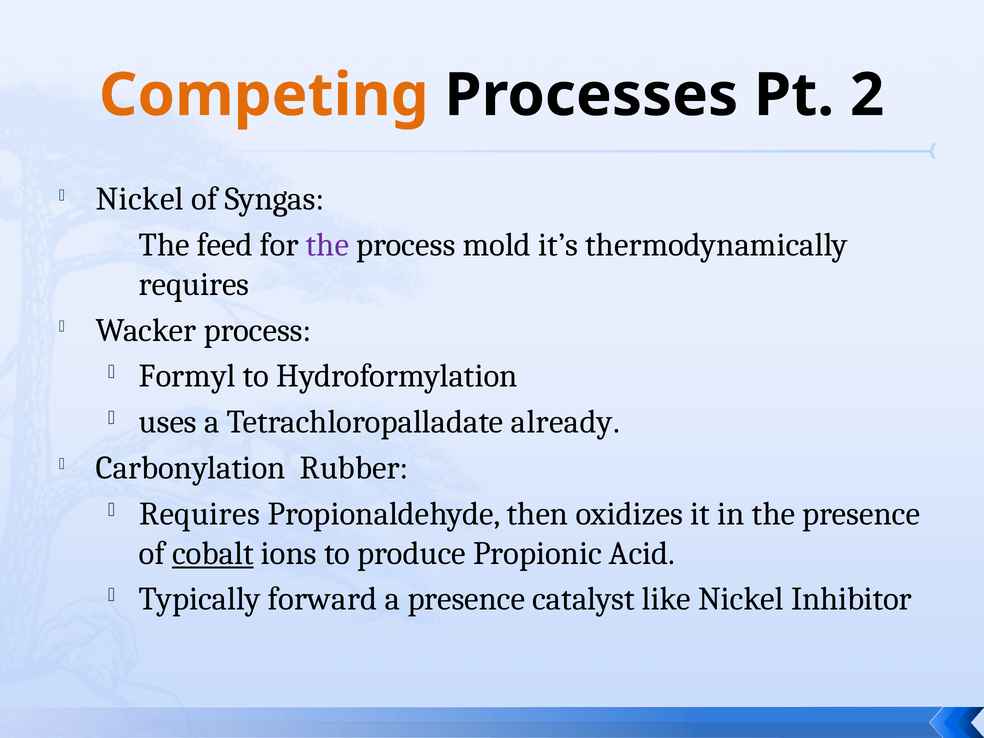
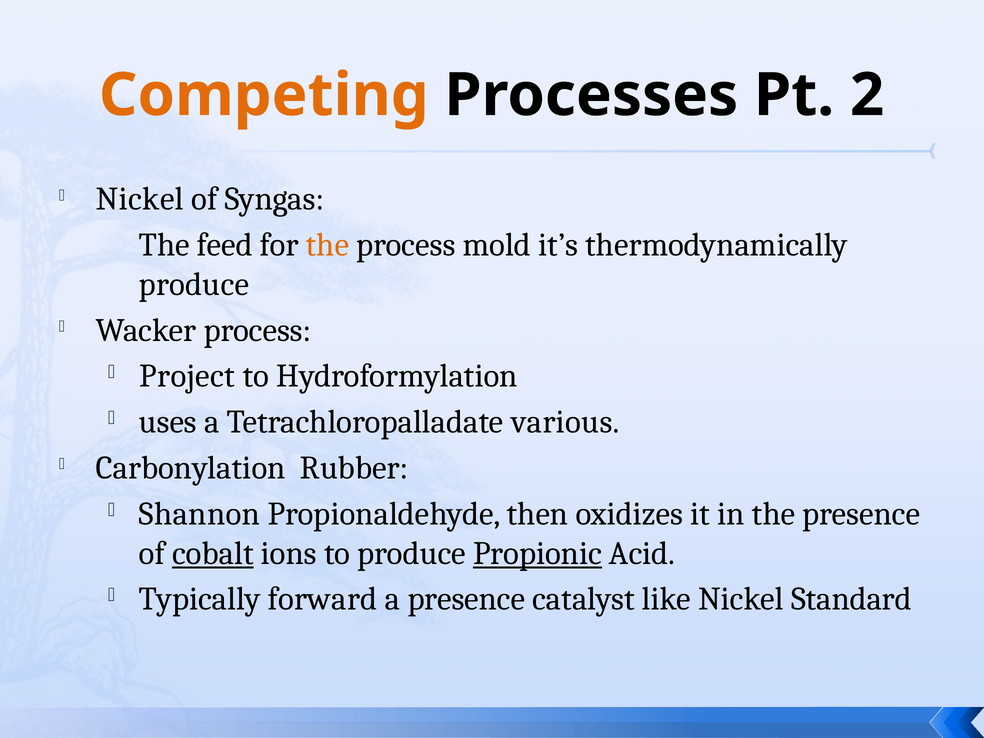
the colour: purple -> orange (327, 245)
requires: requires -> produce (194, 284)
Formyl: Formyl -> Project (187, 376)
already: already -> various (565, 422)
Requires: Requires -> Shannon (200, 514)
Propionic underline: none -> present (537, 553)
Inhibitor: Inhibitor -> Standard (851, 599)
